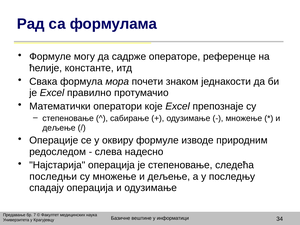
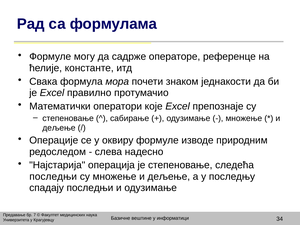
спадају операција: операција -> последњи (90, 188)
